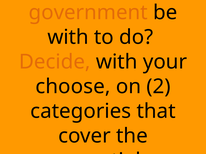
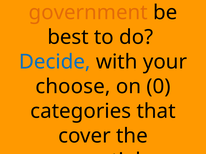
with: with -> best (68, 37)
Decide colour: orange -> blue (55, 62)
2: 2 -> 0 (159, 87)
